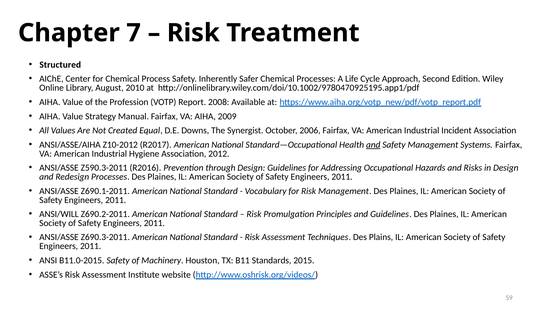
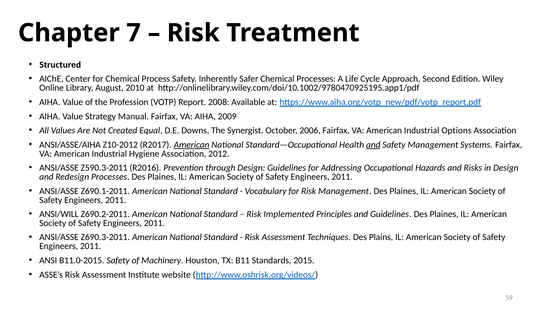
Incident: Incident -> Options (456, 131)
American underline: none -> present (192, 145)
Promulgation: Promulgation -> Implemented (289, 214)
